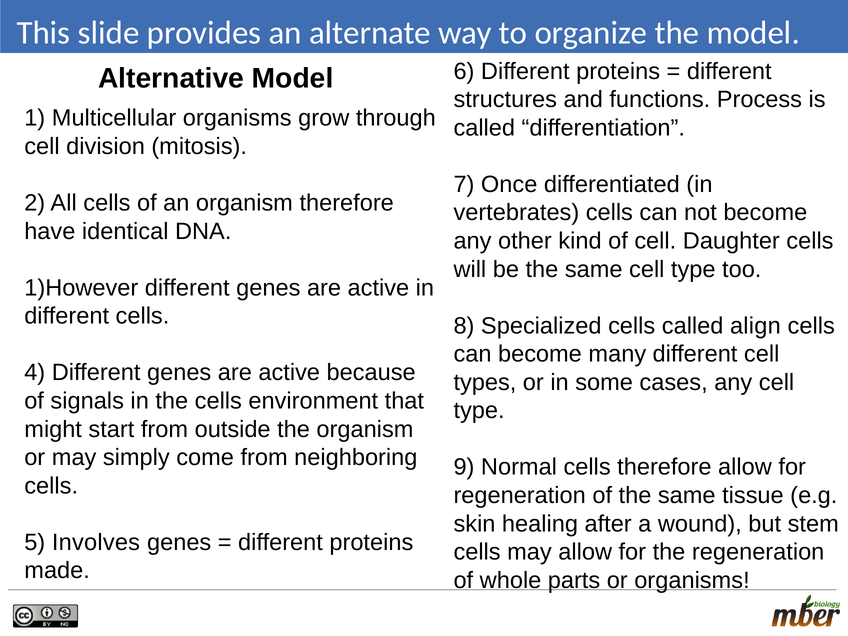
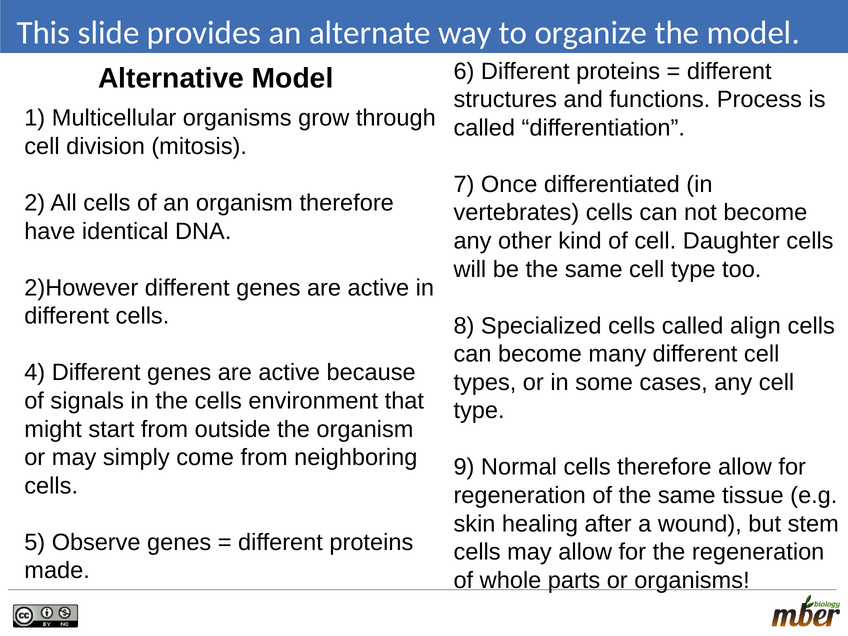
1)However: 1)However -> 2)However (81, 288)
Involves: Involves -> Observe (96, 542)
